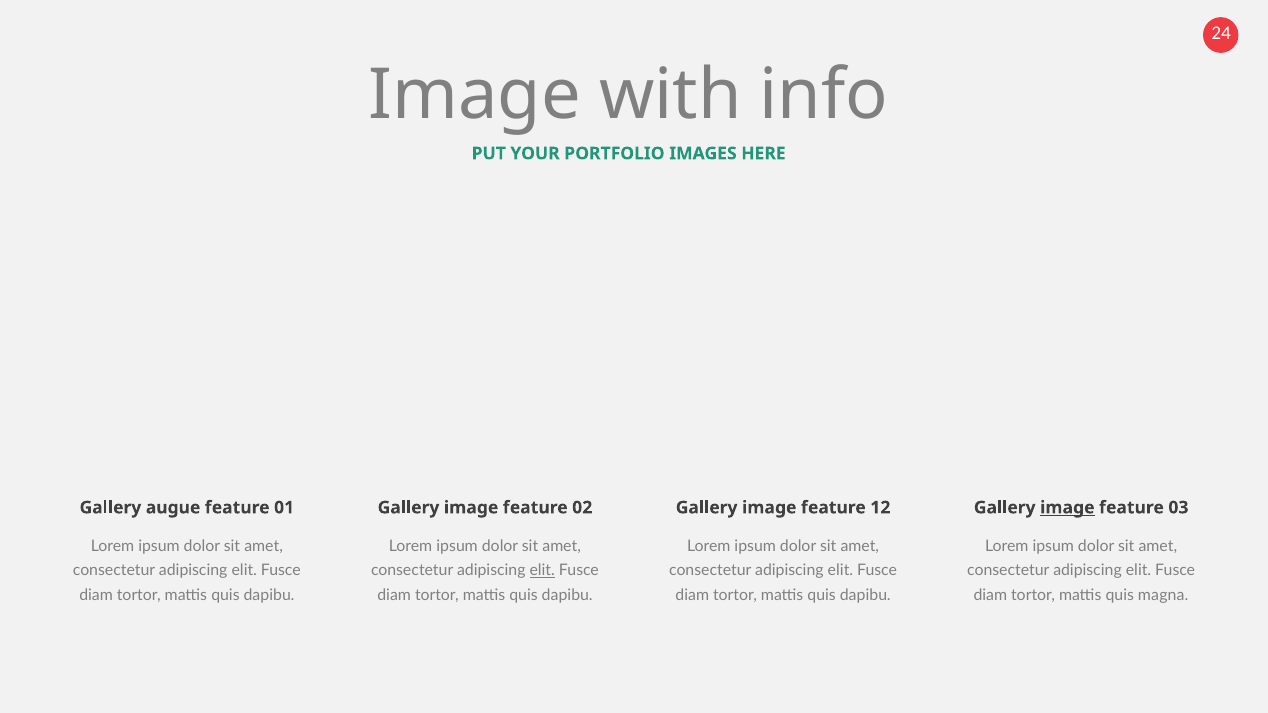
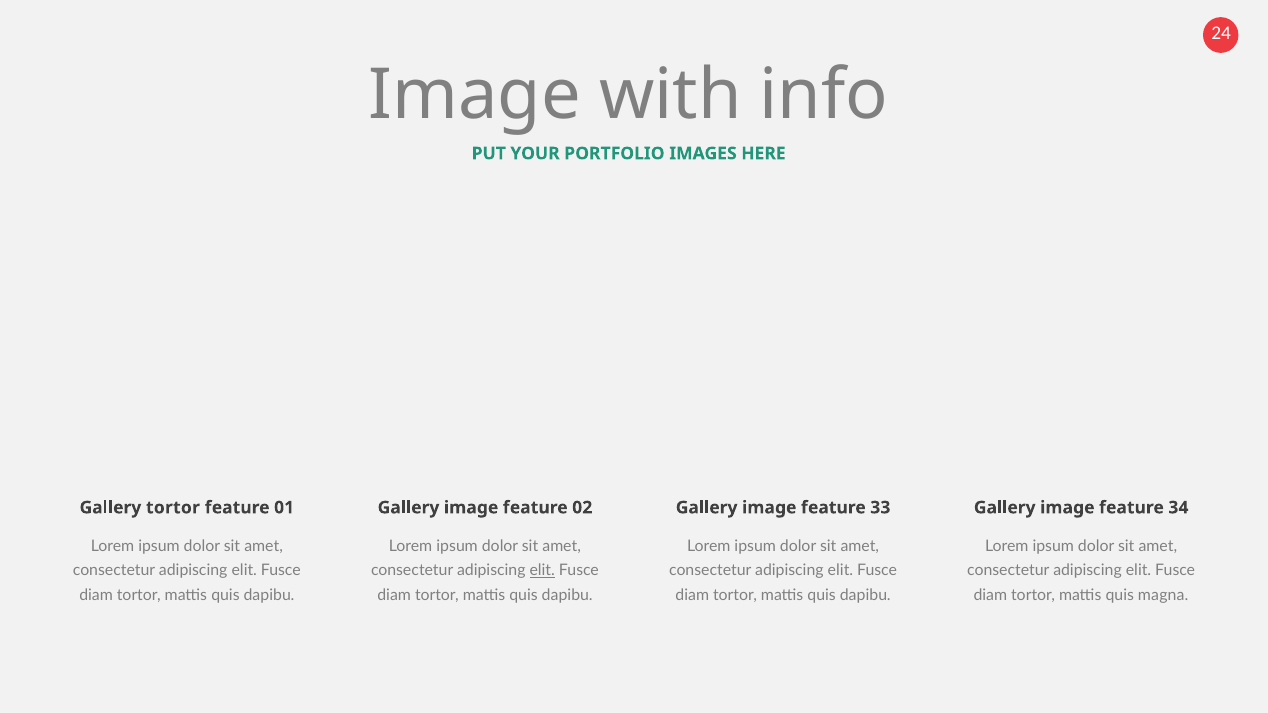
Gallery augue: augue -> tortor (173, 508)
12: 12 -> 33 (880, 508)
image underline: present -> none (1067, 508)
03: 03 -> 34 (1178, 508)
